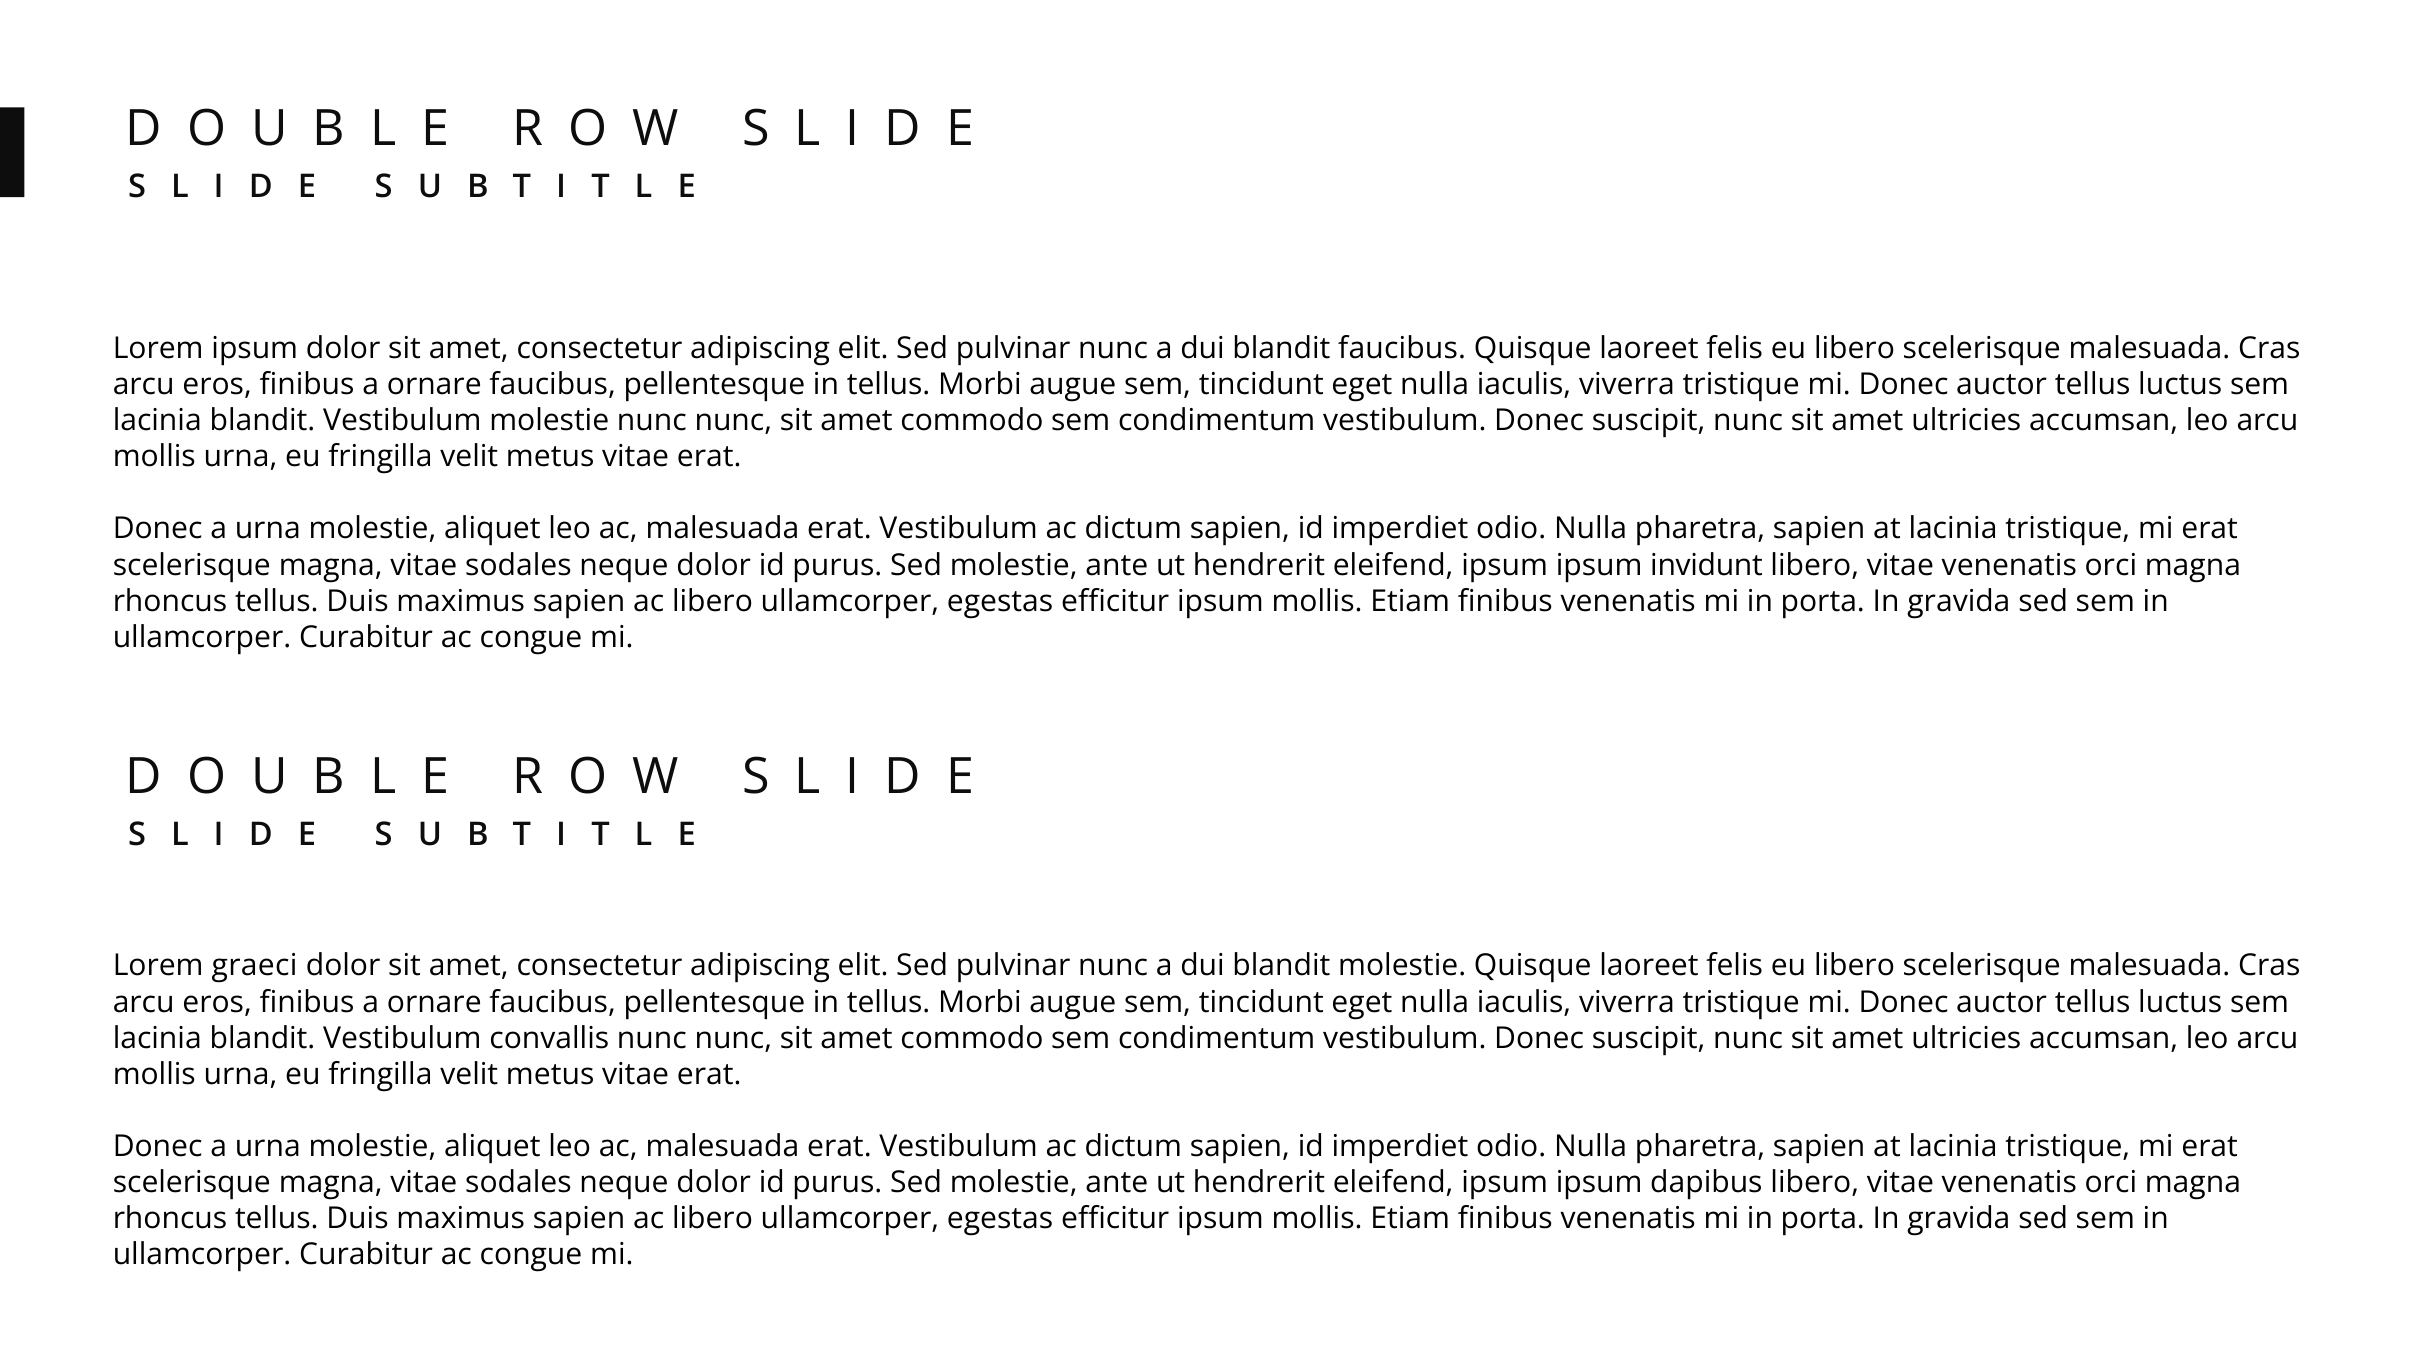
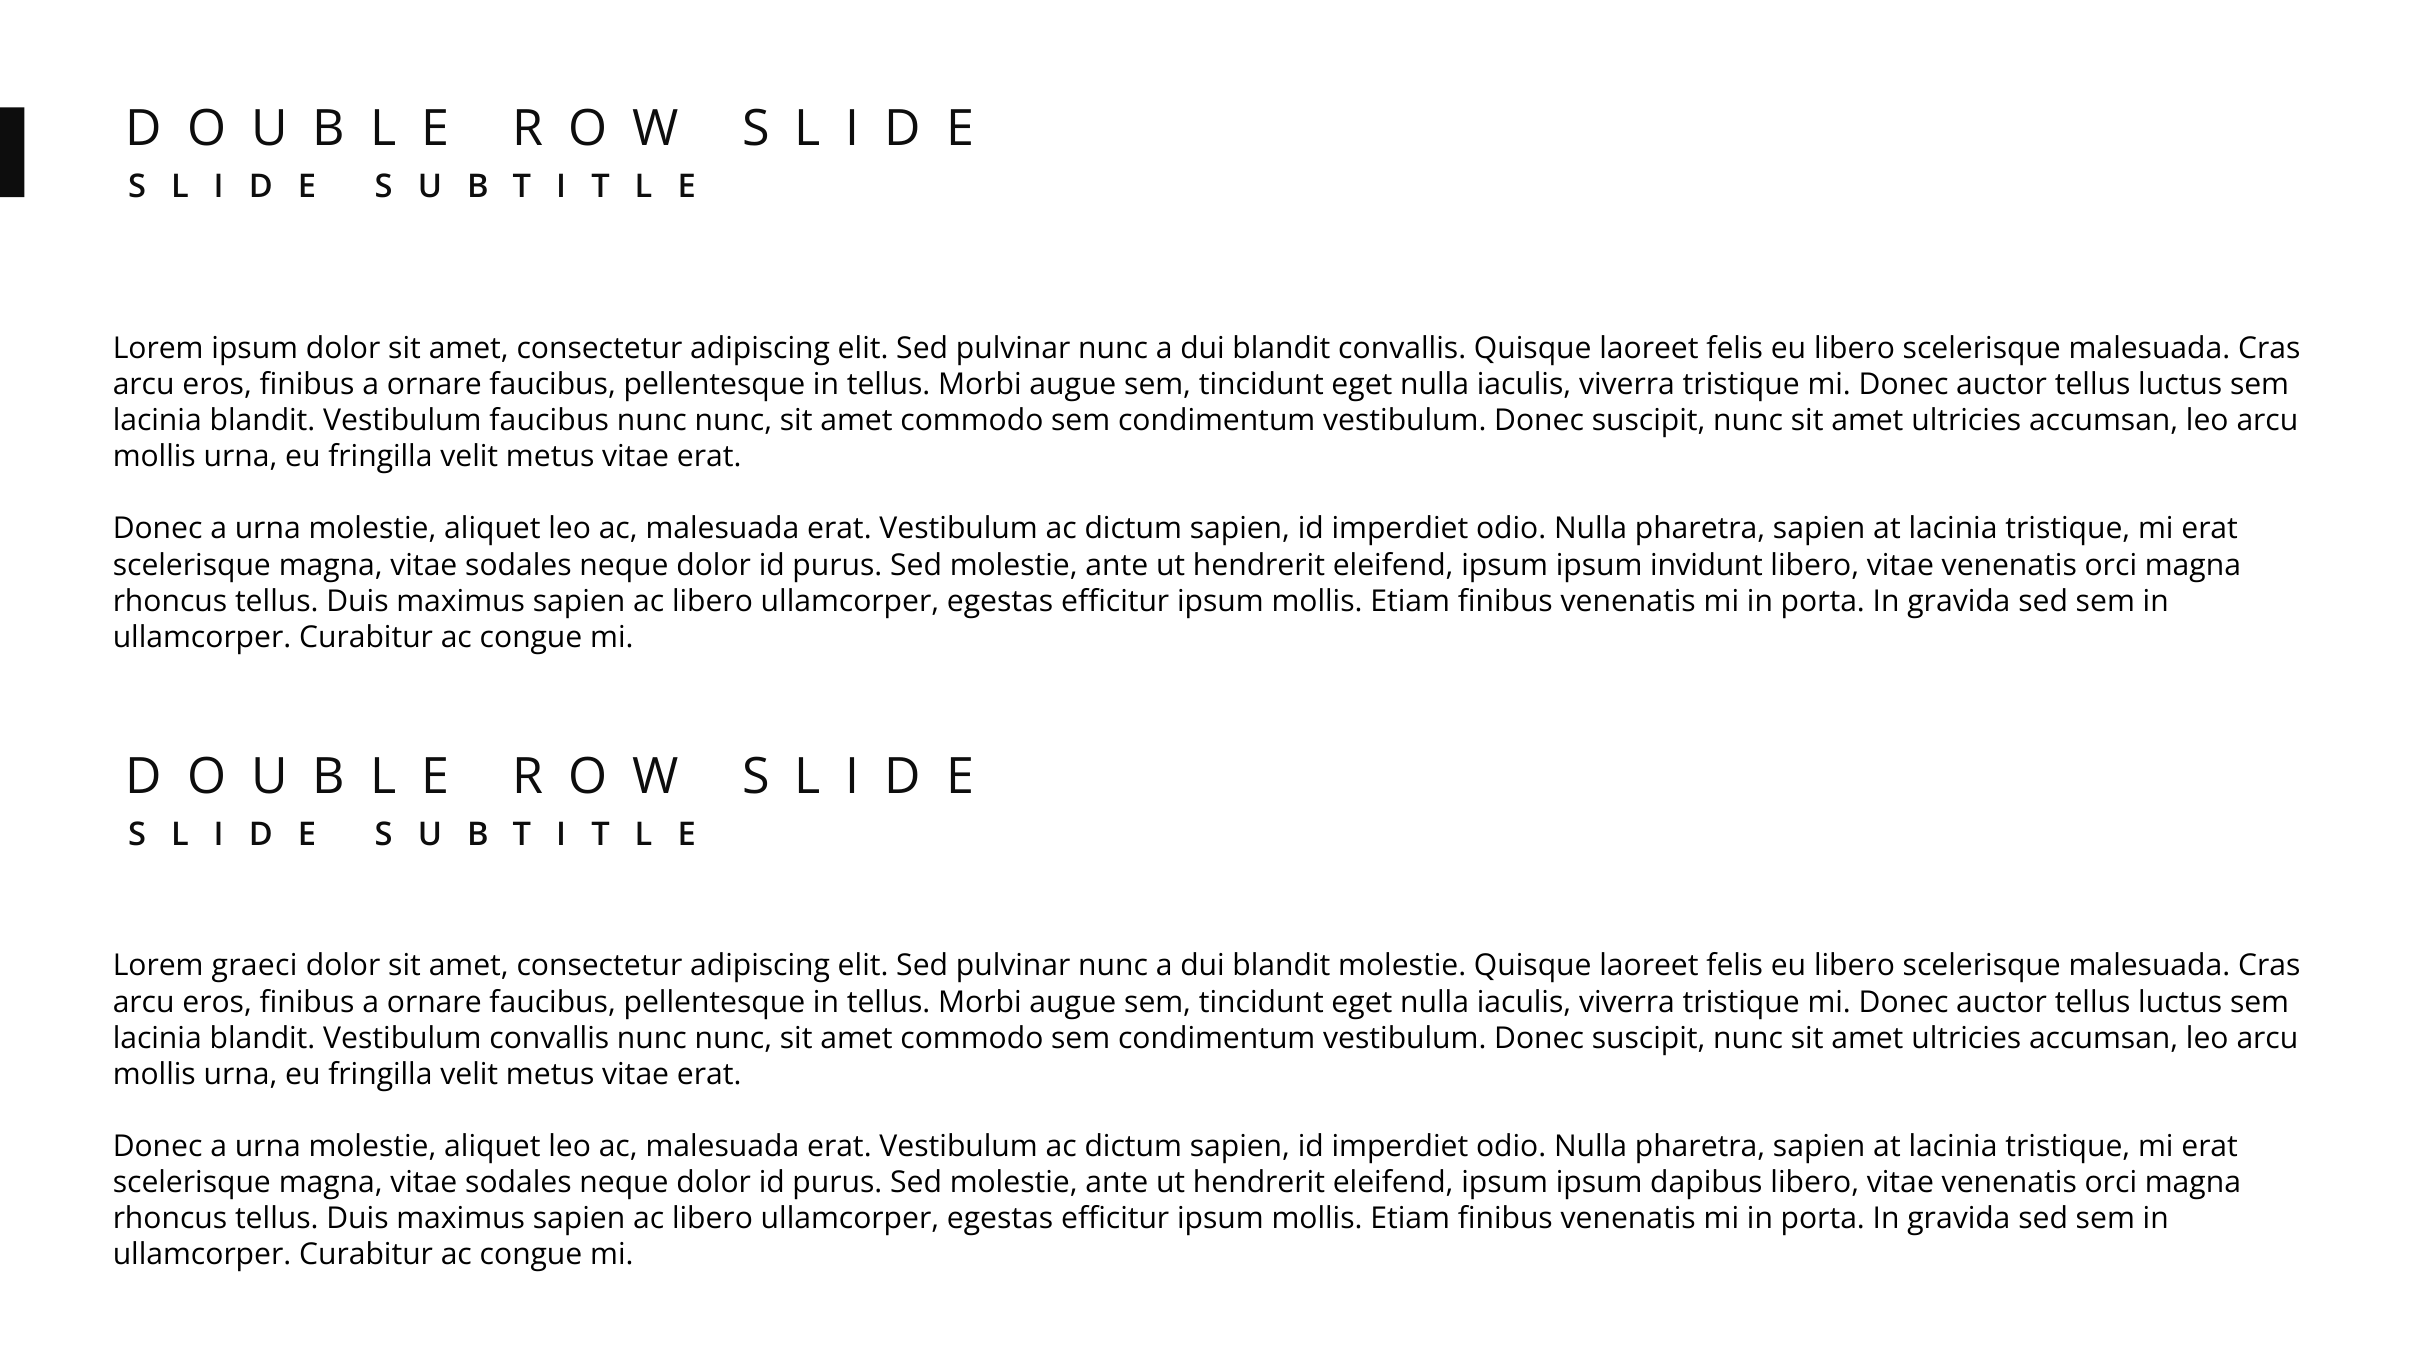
blandit faucibus: faucibus -> convallis (1402, 348)
Vestibulum molestie: molestie -> faucibus (549, 421)
